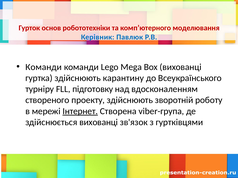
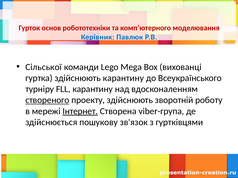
Команди: Команди -> Сільської (44, 67)
FLL підготовку: підготовку -> карантину (93, 89)
створеного underline: none -> present (47, 100)
здійснюється вихованці: вихованці -> пошукову (99, 123)
